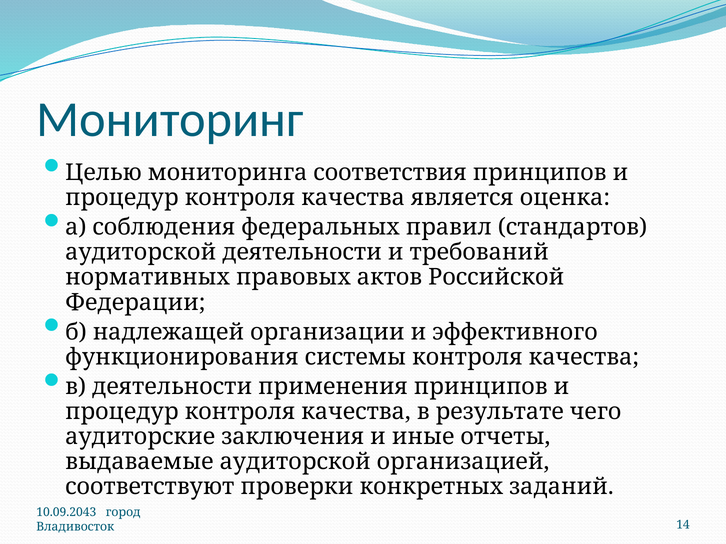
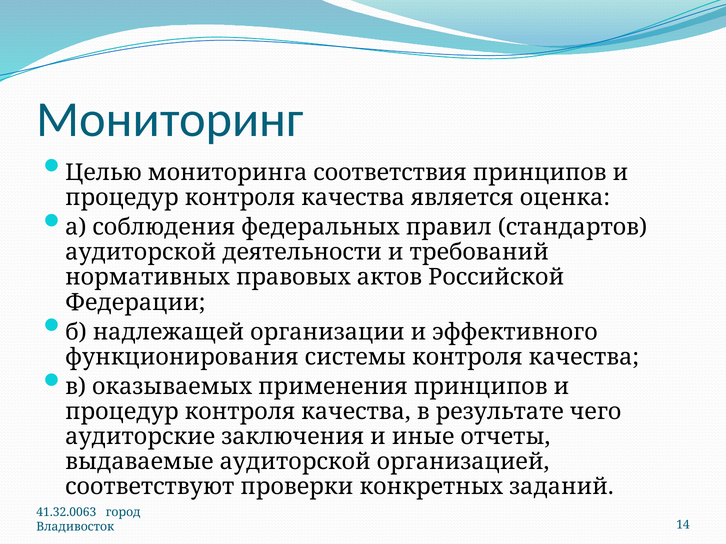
в деятельности: деятельности -> оказываемых (172, 387)
10.09.2043: 10.09.2043 -> 41.32.0063 (66, 513)
